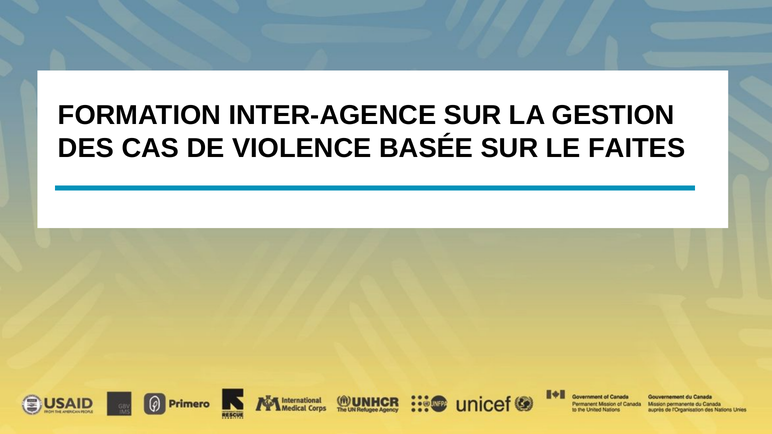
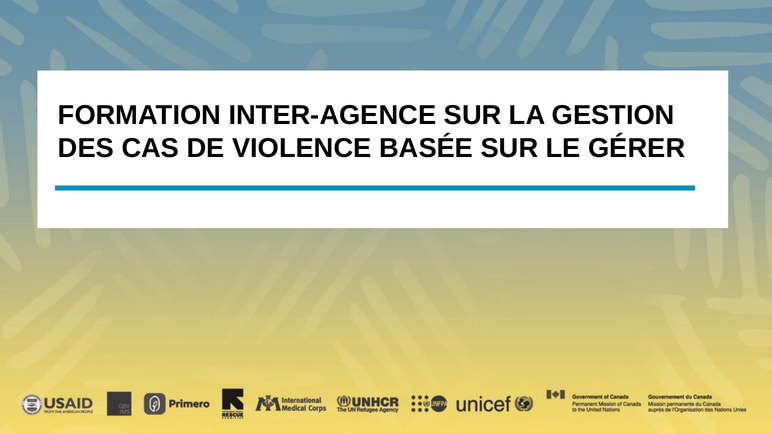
FAITES: FAITES -> GÉRER (637, 148)
